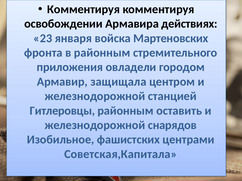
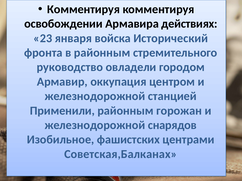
Мартеновских: Мартеновских -> Исторический (171, 38)
приложения: приложения -> руководство (70, 67)
защищала: защищала -> оккупация (118, 82)
Гитлеровцы: Гитлеровцы -> Применили (62, 111)
оставить: оставить -> горожан (179, 111)
Советская,Капитала: Советская,Капитала -> Советская,Балканах (121, 155)
